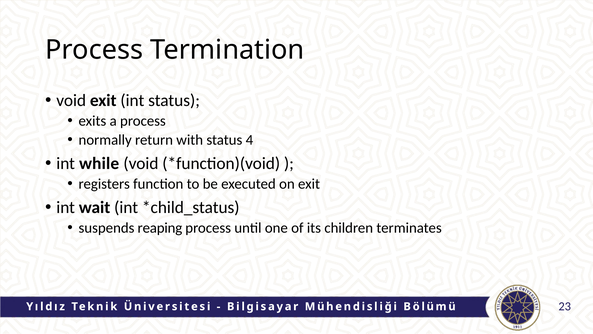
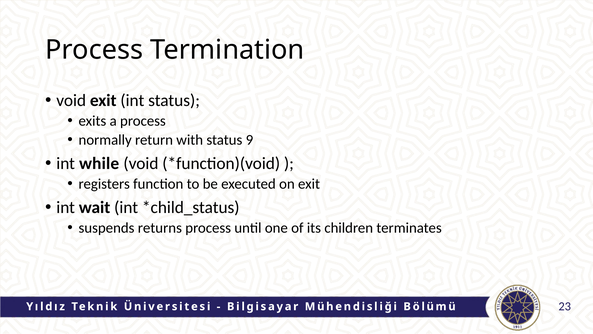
4: 4 -> 9 (249, 140)
reaping: reaping -> returns (160, 228)
